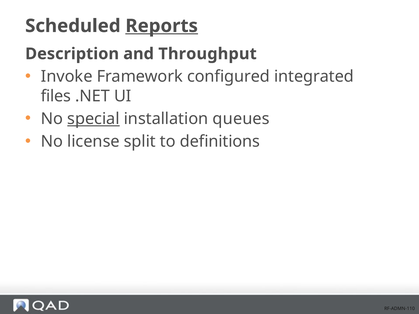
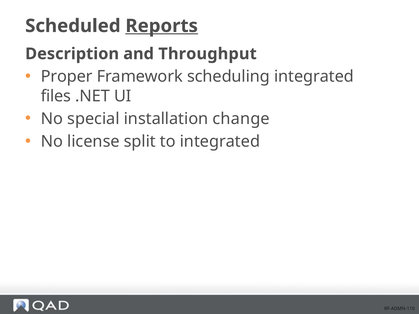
Invoke: Invoke -> Proper (67, 77)
configured: configured -> scheduling (228, 77)
special underline: present -> none (93, 119)
queues: queues -> change (241, 119)
to definitions: definitions -> integrated (220, 142)
